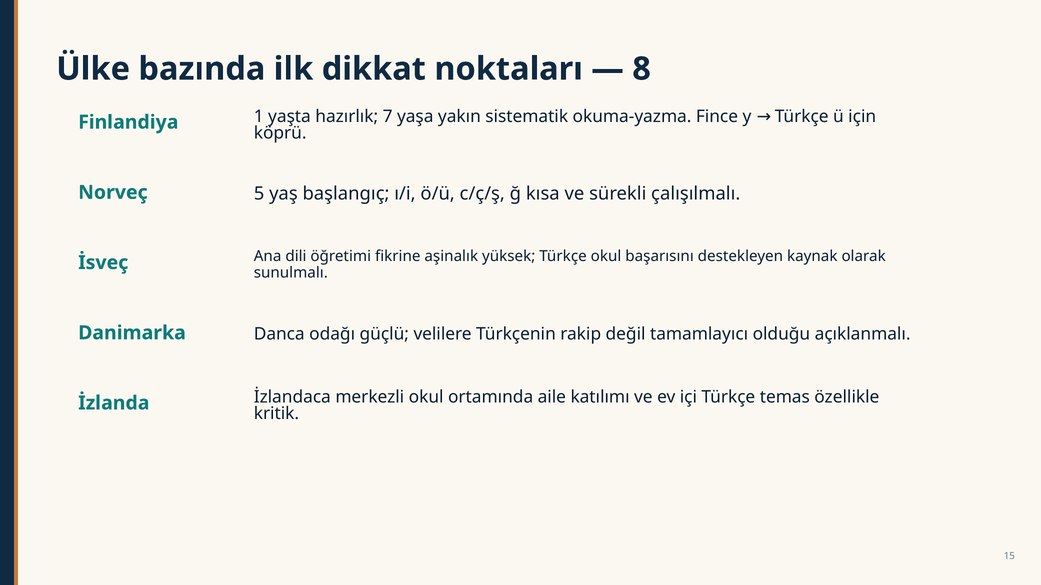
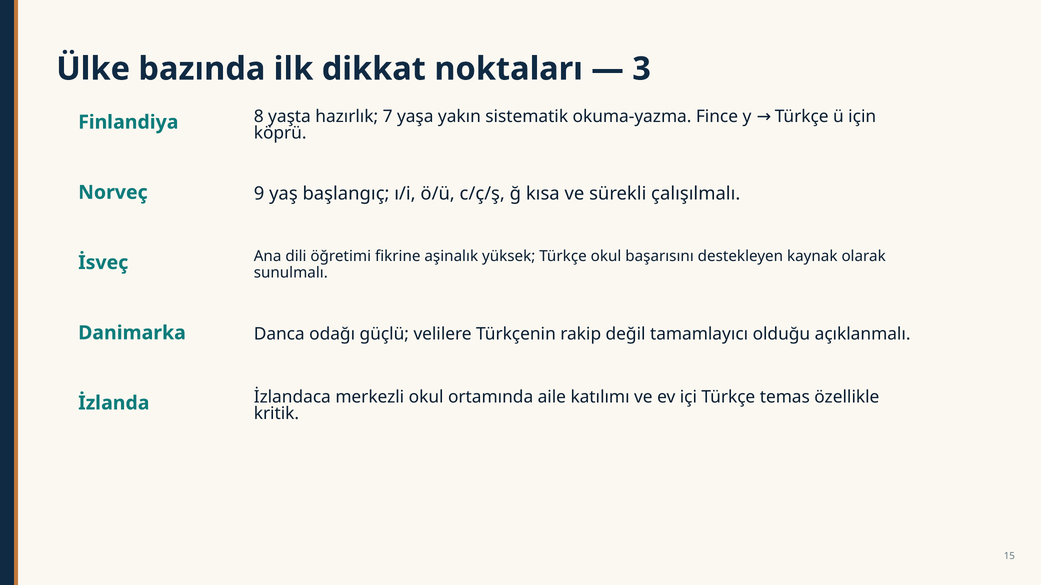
8: 8 -> 3 (642, 69)
1: 1 -> 8 (259, 116)
5: 5 -> 9 (259, 194)
